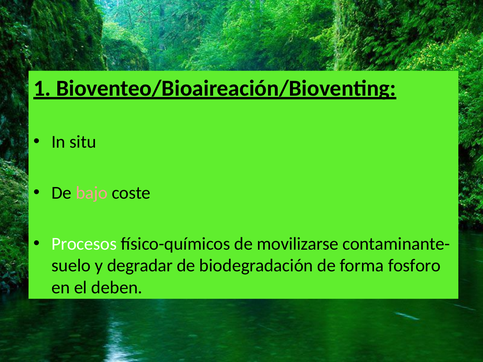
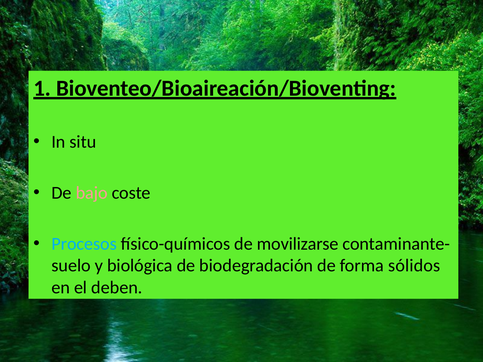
Procesos colour: white -> light blue (84, 244)
degradar: degradar -> biológica (140, 266)
fosforo: fosforo -> sólidos (414, 266)
